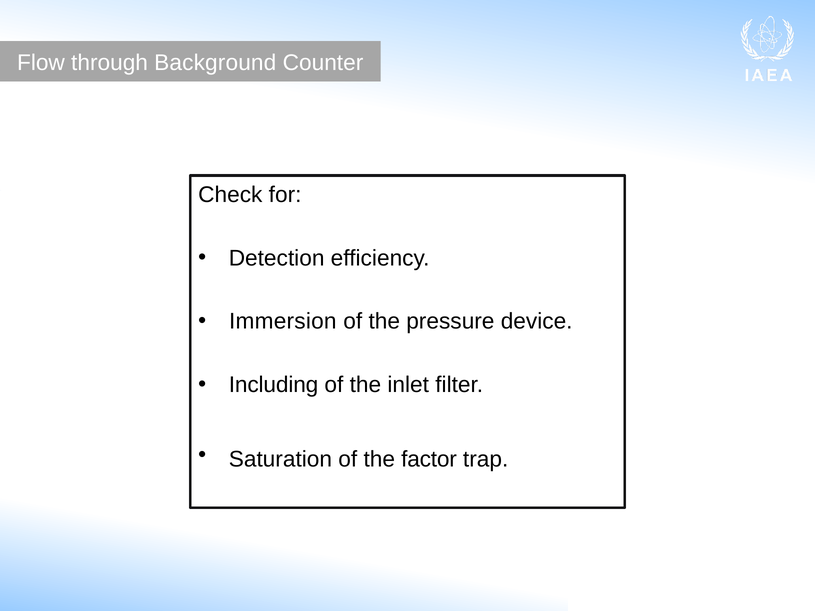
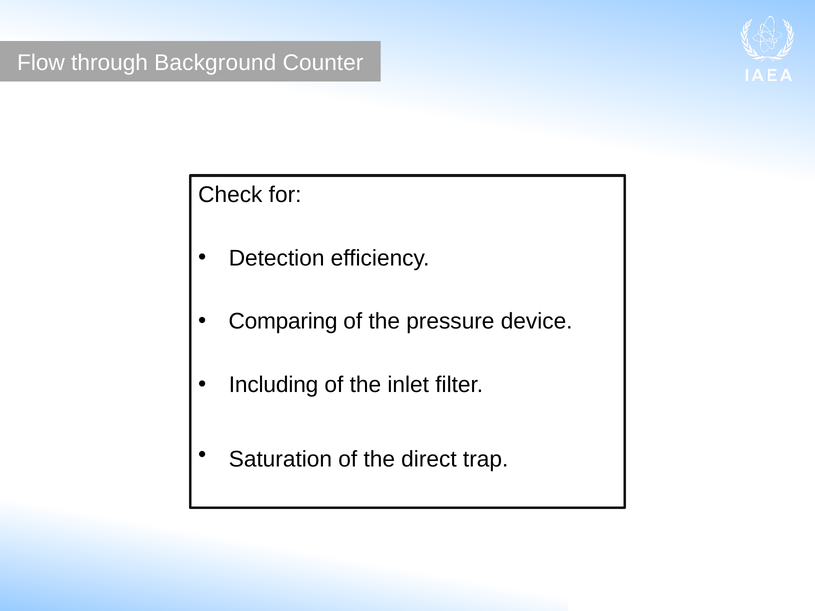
Immersion: Immersion -> Comparing (283, 322)
factor: factor -> direct (429, 459)
